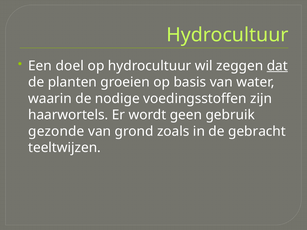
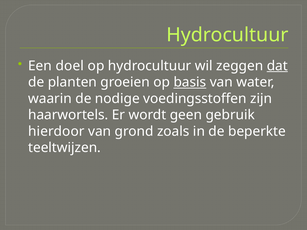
basis underline: none -> present (190, 82)
gezonde: gezonde -> hierdoor (56, 131)
gebracht: gebracht -> beperkte (257, 131)
